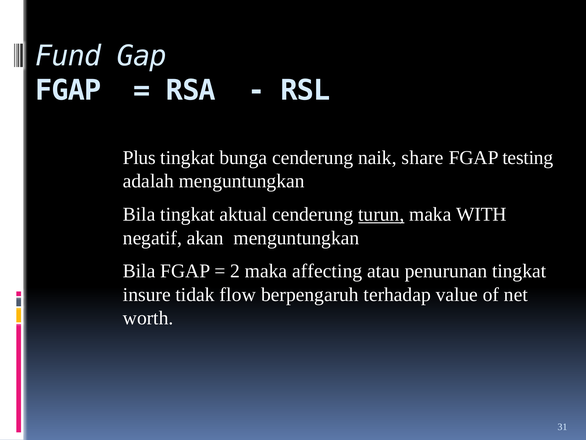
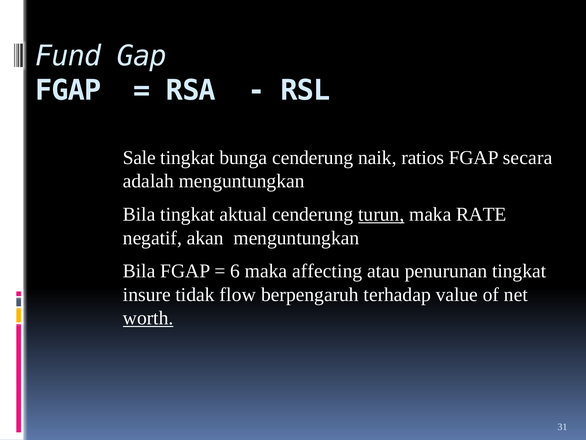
Plus: Plus -> Sale (139, 158)
share: share -> ratios (423, 158)
testing: testing -> secara (528, 158)
WITH: WITH -> RATE (481, 214)
2: 2 -> 6 (235, 271)
worth underline: none -> present (148, 318)
